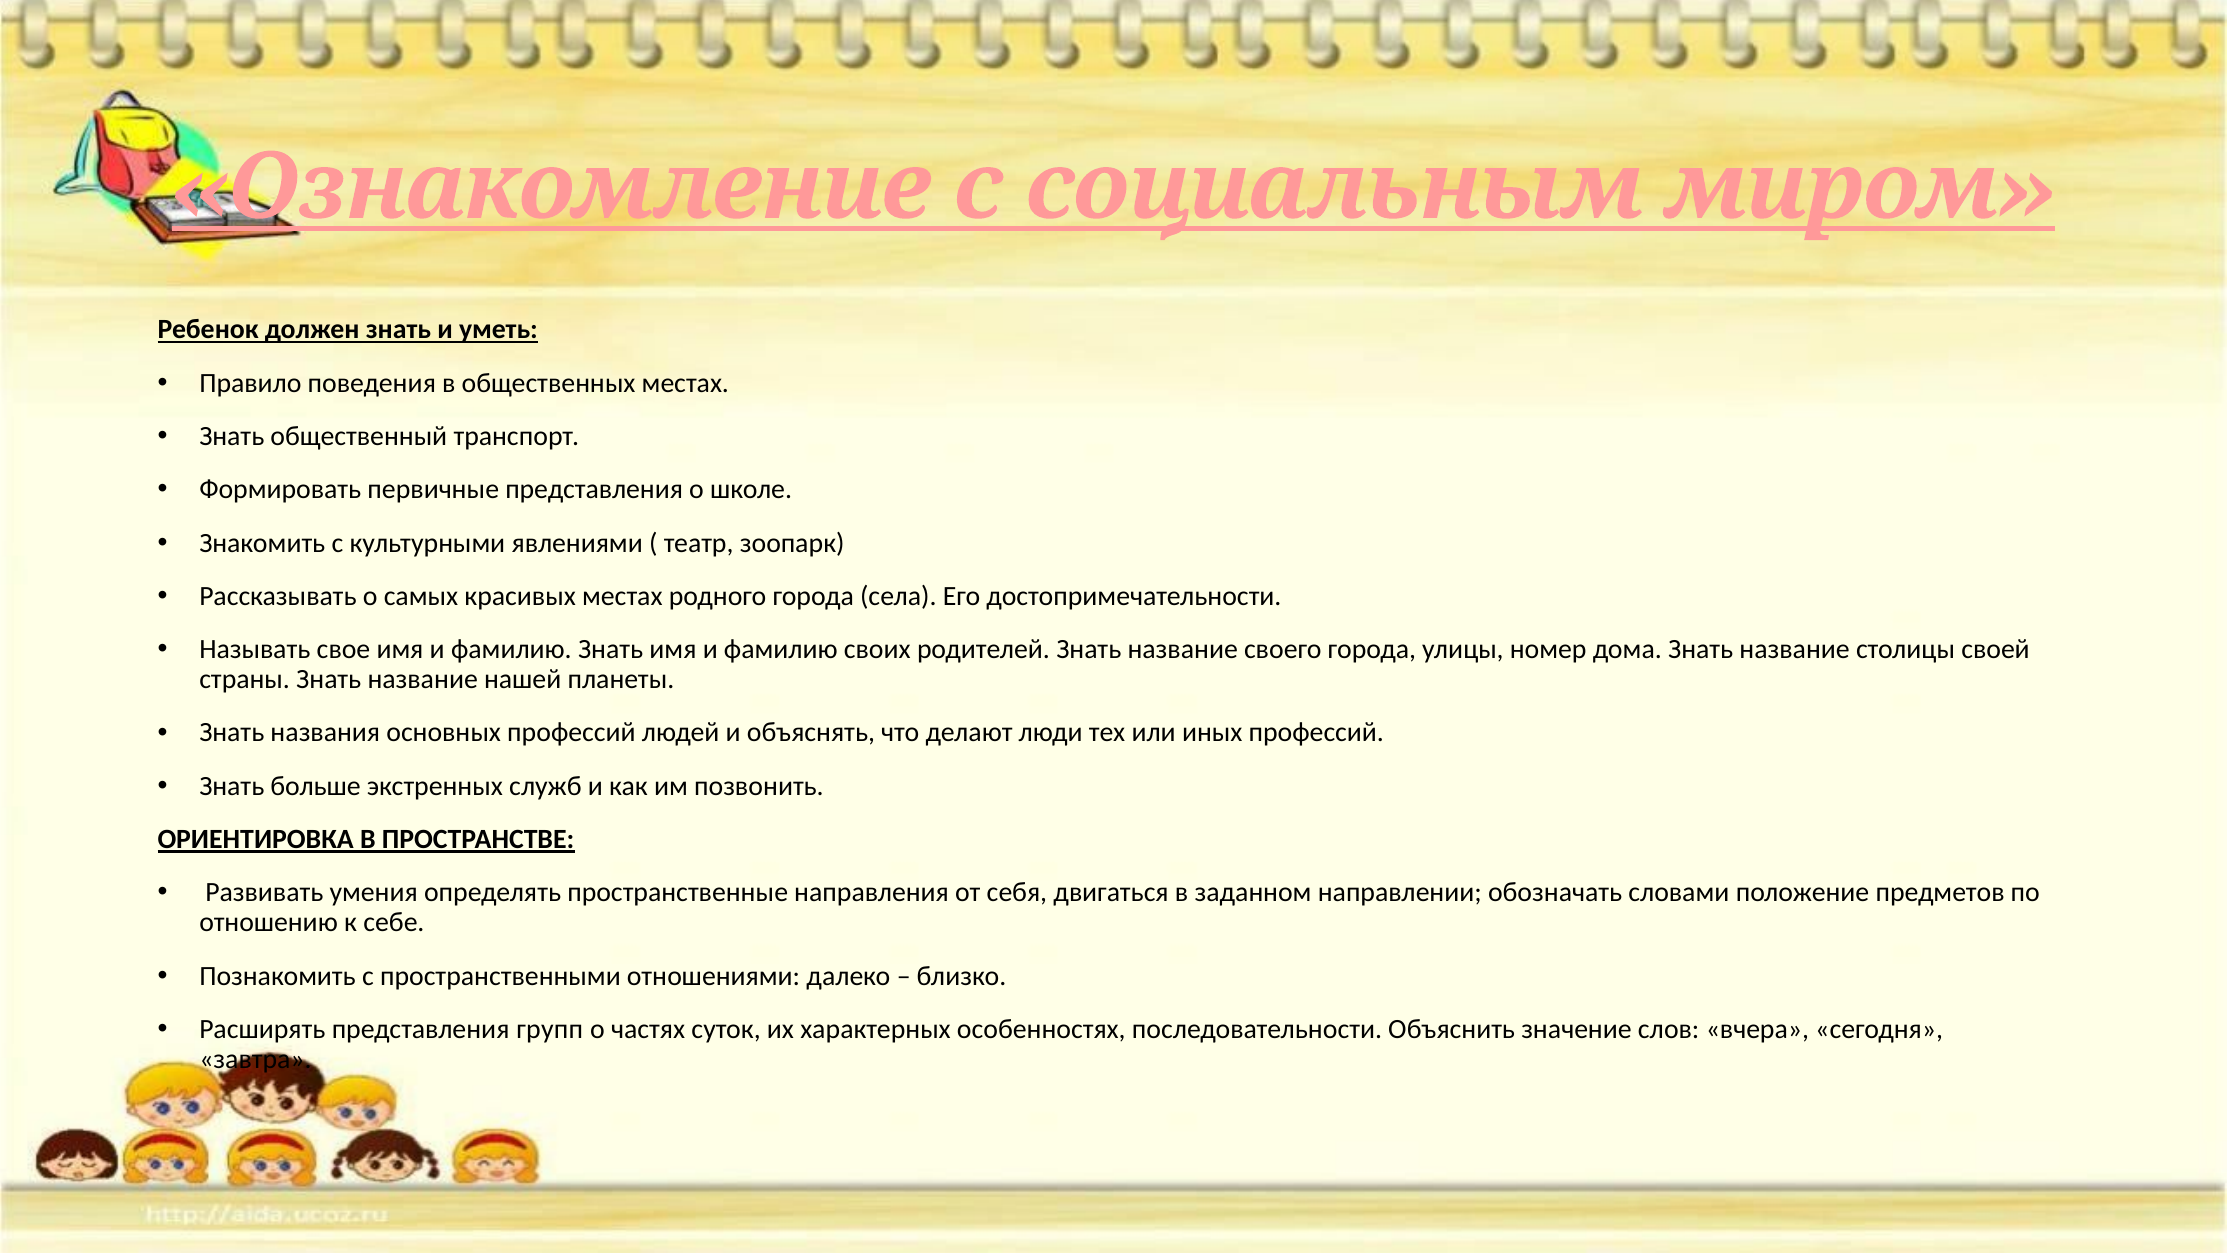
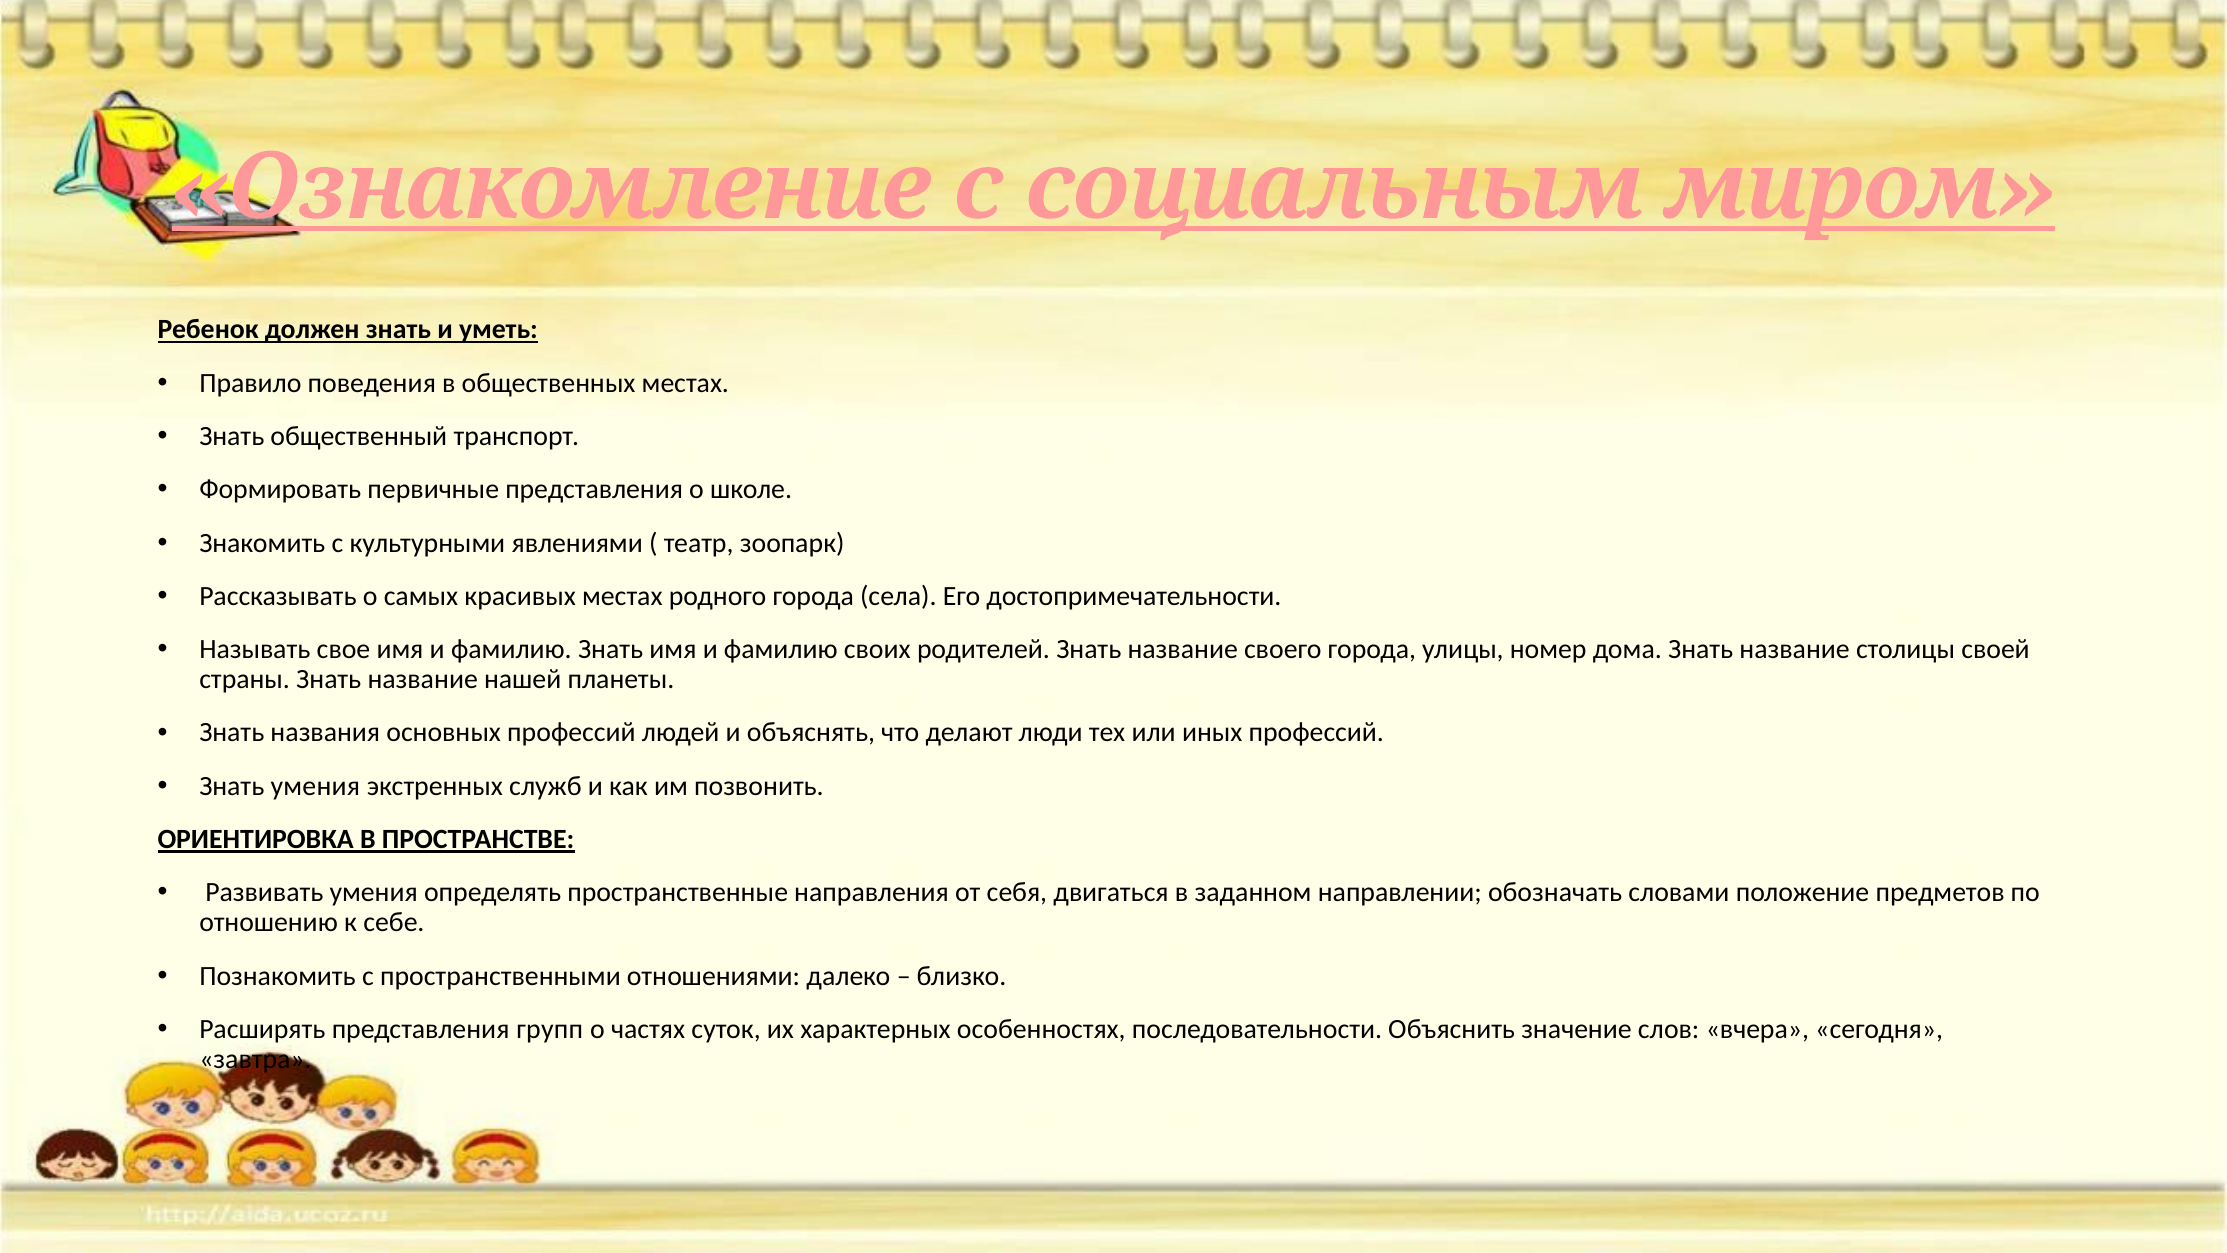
Знать больше: больше -> умения (315, 786)
